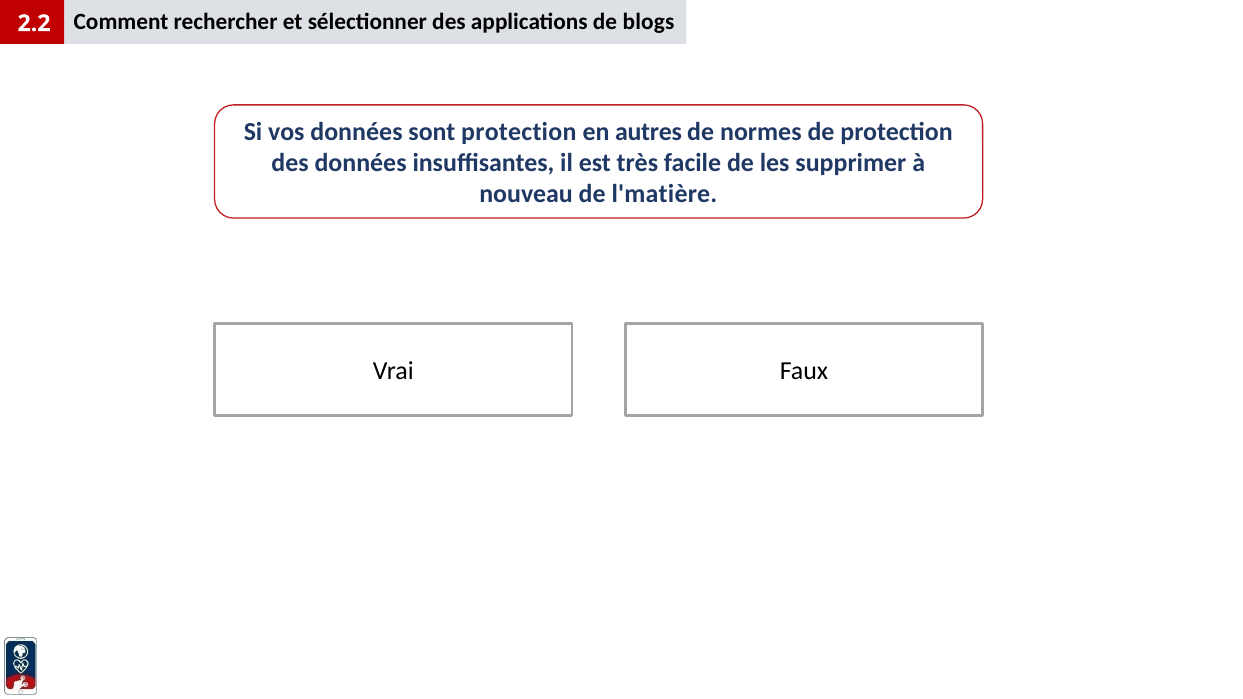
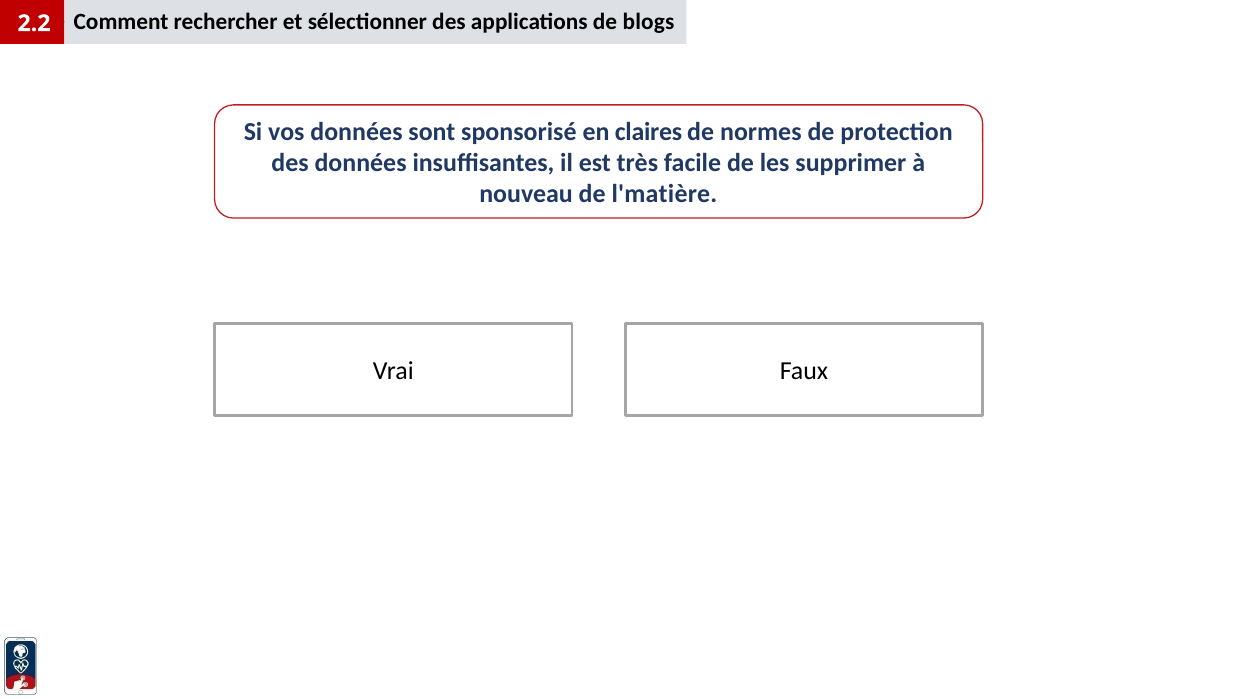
sont protection: protection -> sponsorisé (519, 132)
autres: autres -> claires (649, 132)
